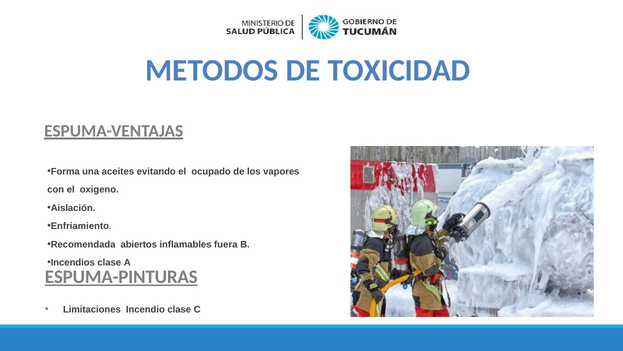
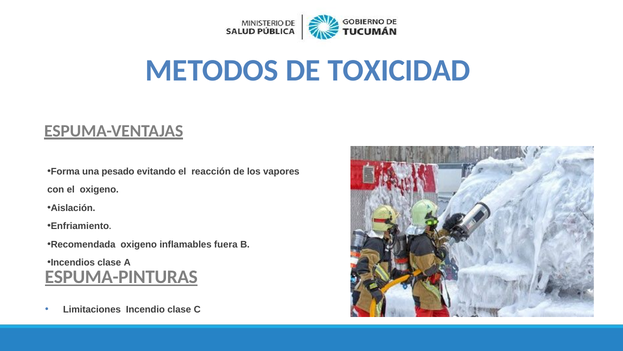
aceites: aceites -> pesado (118, 171)
ocupado: ocupado -> reacción (211, 171)
Recomendada abiertos: abiertos -> oxigeno (139, 244)
